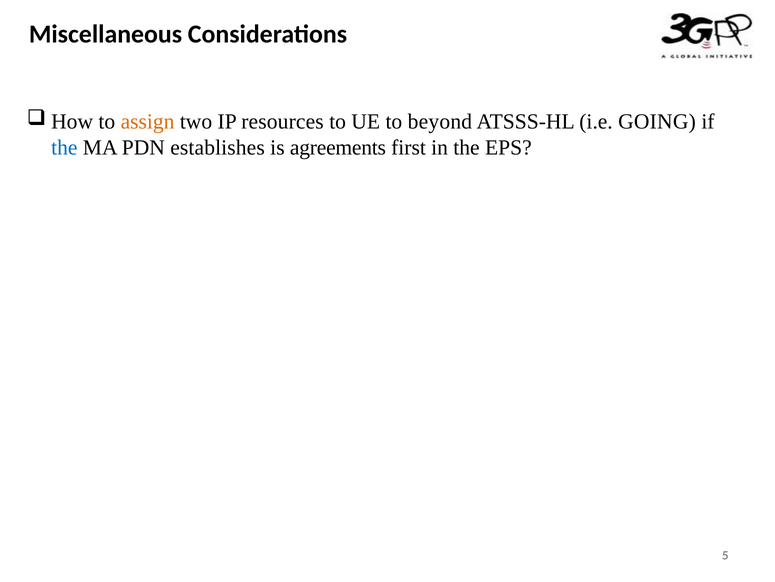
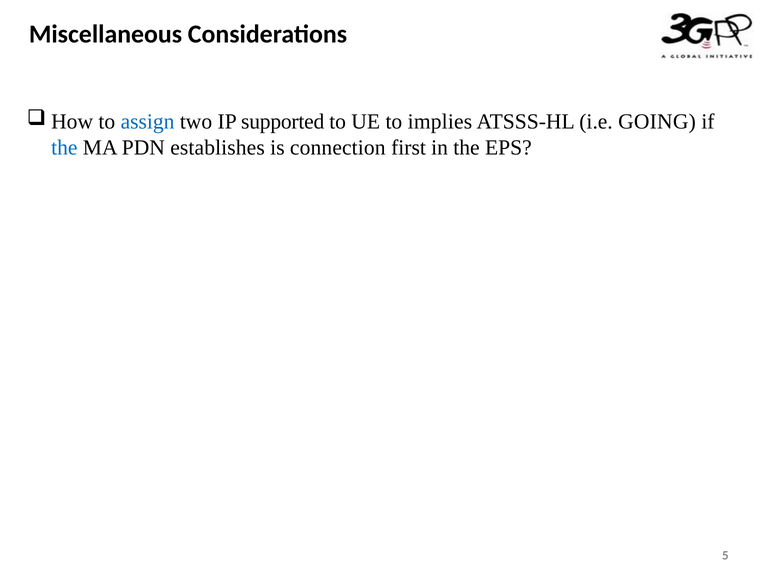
assign colour: orange -> blue (148, 122)
resources: resources -> supported (283, 122)
beyond: beyond -> implies (440, 122)
agreements: agreements -> connection (338, 147)
